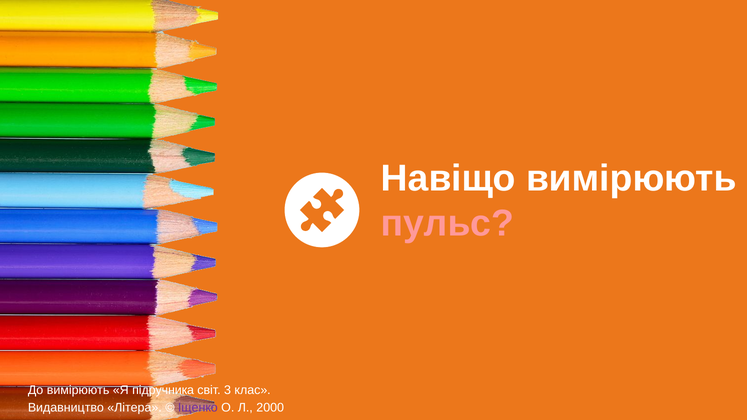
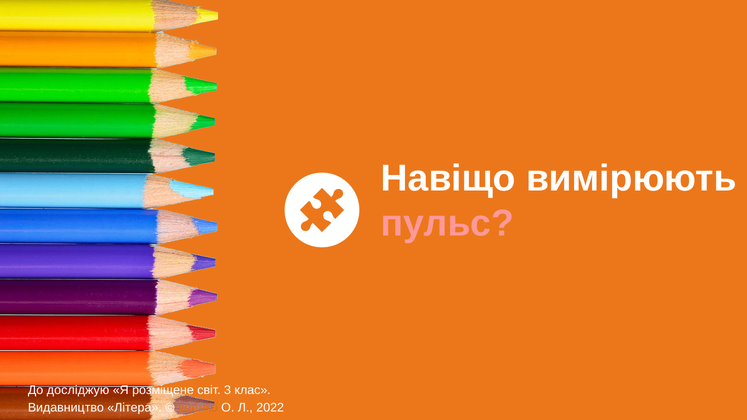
До вимірюють: вимірюють -> досліджую (78, 390)
підручника: підручника -> розміщене (163, 390)
Іщенко colour: purple -> orange (198, 408)
2000: 2000 -> 2022 (270, 408)
